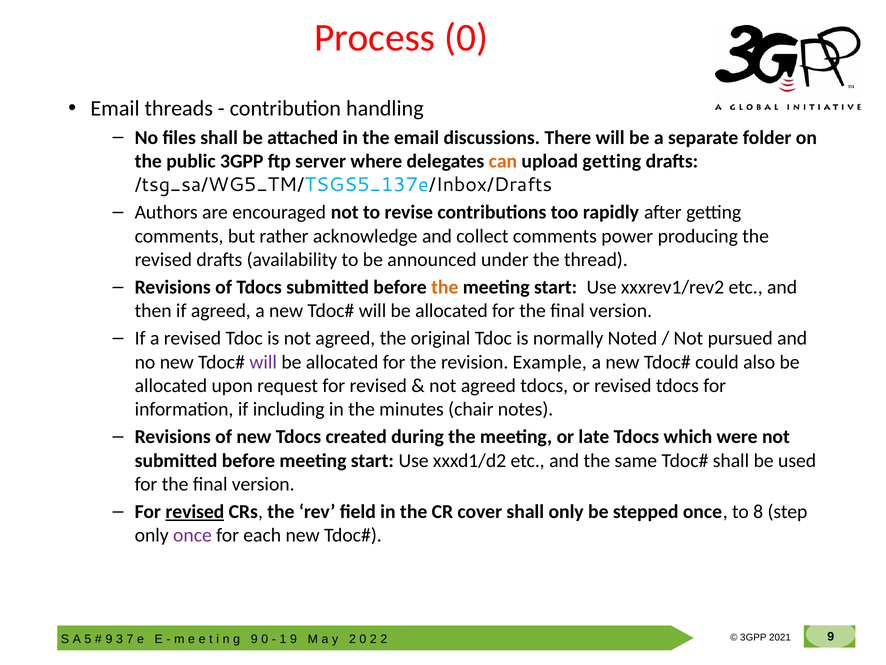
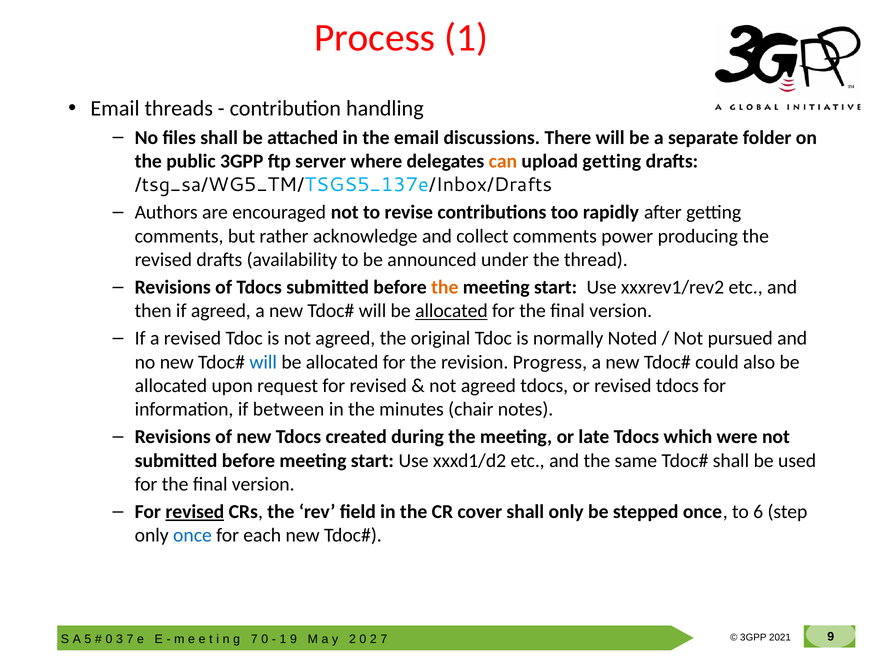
Process 0: 0 -> 1 (466, 37)
allocated underline: none -> present (451, 311)
will colour: purple -> blue (263, 362)
Example: Example -> Progress (550, 362)
including: including -> between (289, 409)
8: 8 -> 6 (758, 511)
once colour: purple -> blue (192, 535)
9: 9 -> 0 (109, 639)
9: 9 -> 7 (254, 639)
2: 2 -> 7 (384, 639)
